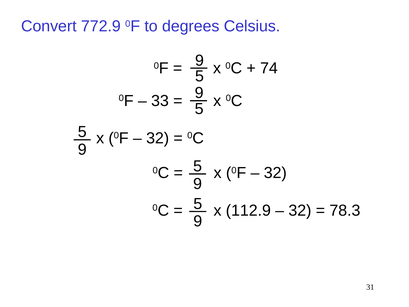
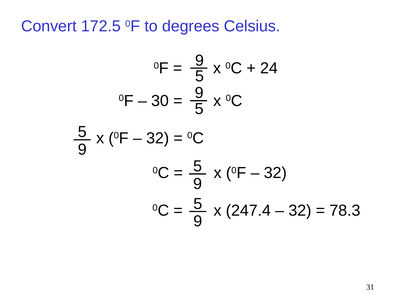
772.9: 772.9 -> 172.5 (101, 26)
74: 74 -> 24 (269, 68)
33: 33 -> 30 (160, 101)
112.9: 112.9 -> 247.4 (248, 210)
